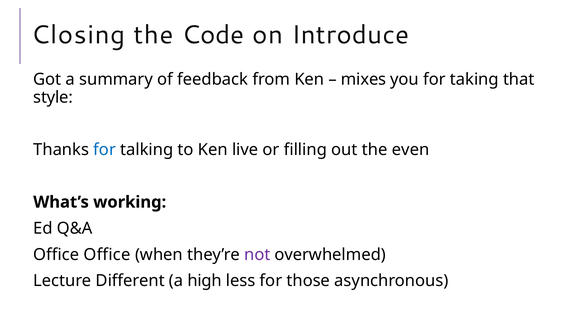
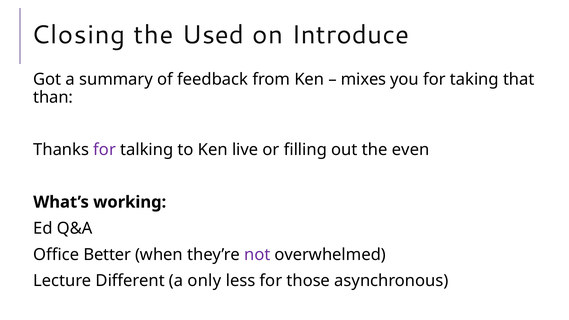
Code: Code -> Used (213, 35)
style: style -> than (53, 97)
for colour: blue -> purple (105, 150)
Office Office: Office -> Better (107, 255)
high: high -> only (204, 281)
